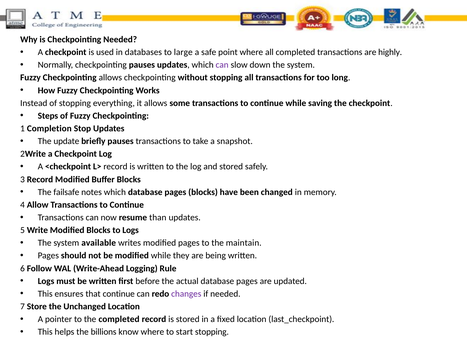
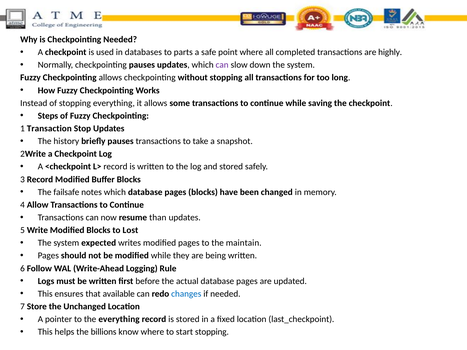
large: large -> parts (183, 52)
Completion: Completion -> Transaction (49, 129)
update: update -> history (66, 141)
to Logs: Logs -> Lost (130, 230)
available: available -> expected (99, 243)
that continue: continue -> available (119, 294)
changes colour: purple -> blue (186, 294)
the completed: completed -> everything (119, 319)
